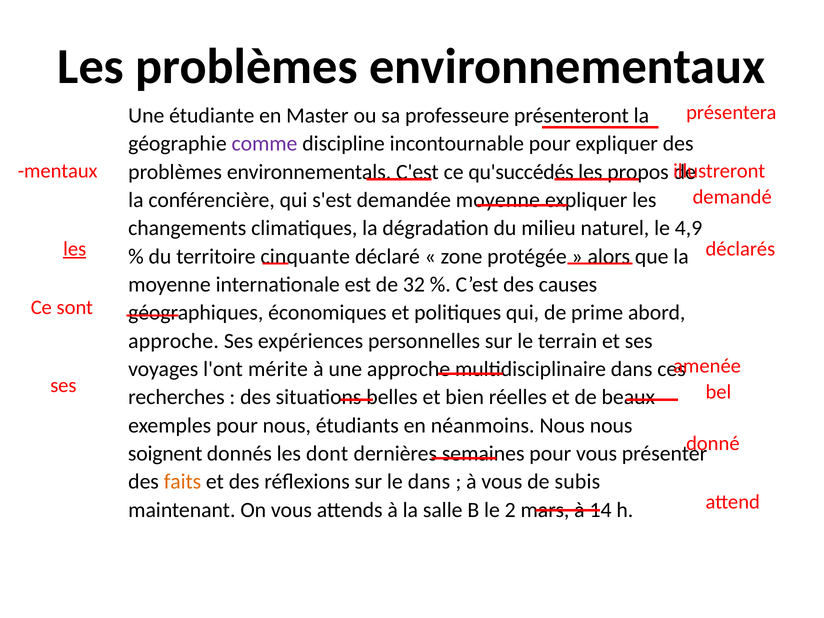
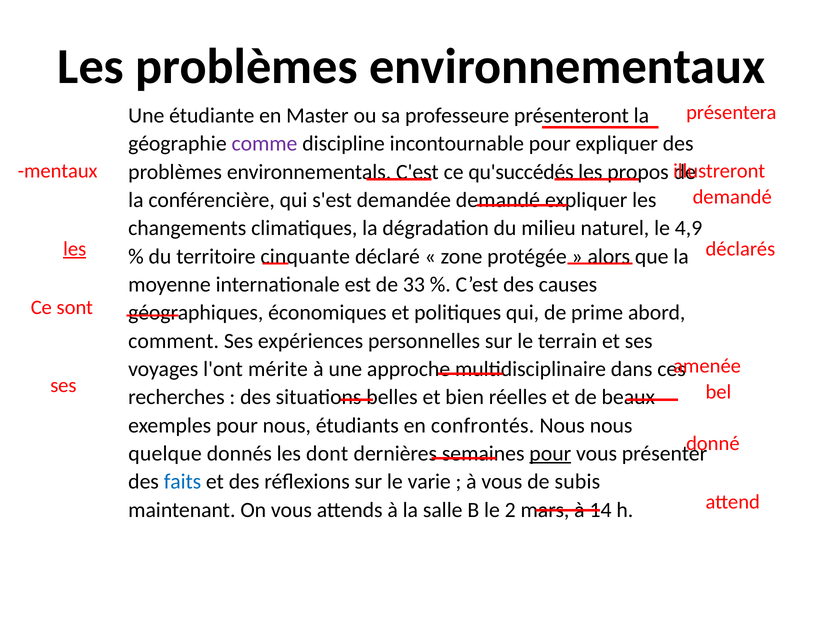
demandée moyenne: moyenne -> demandé (498, 200)
32: 32 -> 33 (414, 285)
approche: approche -> comment (174, 341)
néanmoins: néanmoins -> confrontés (483, 425)
soignent: soignent -> quelque (165, 454)
pour underline: none -> present (550, 454)
faits colour: orange -> blue (182, 482)
le dans: dans -> varie (429, 482)
